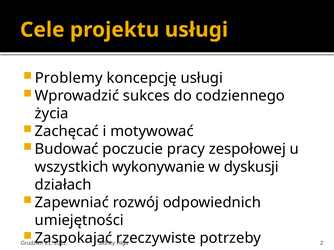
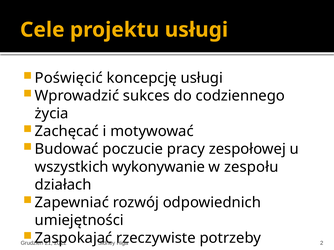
Problemy: Problemy -> Poświęcić (69, 78)
dyskusji: dyskusji -> zespołu (251, 167)
